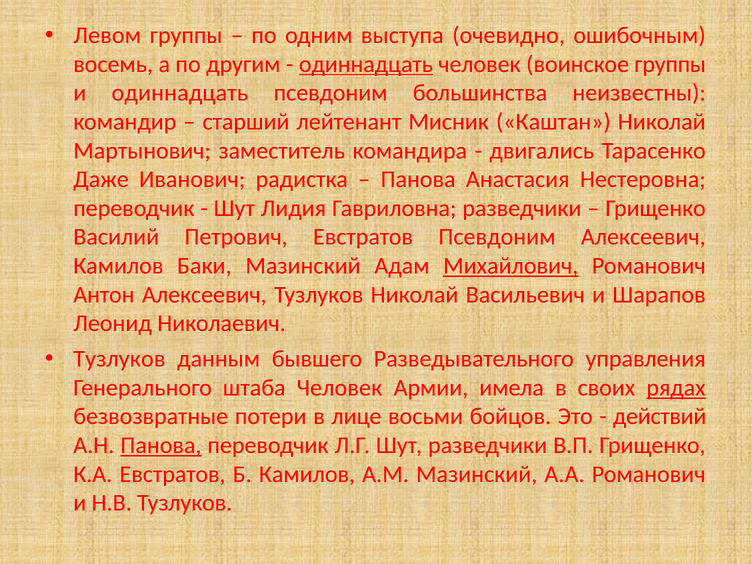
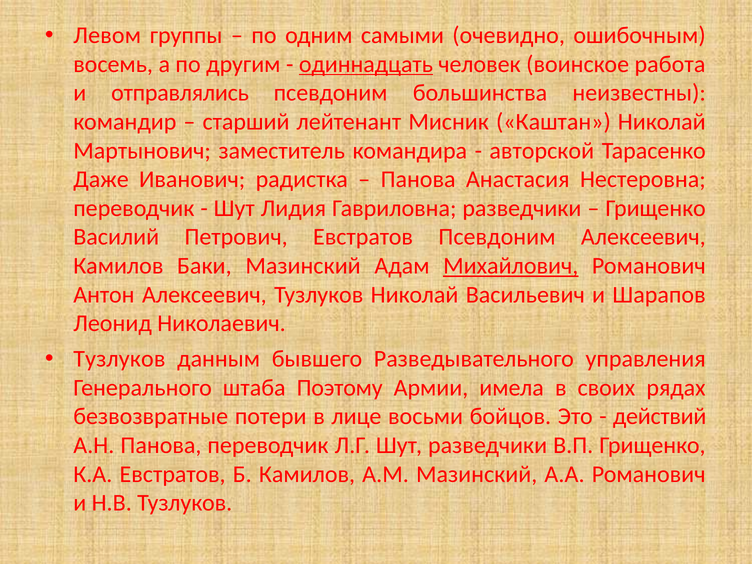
выступа: выступа -> самыми (402, 35)
воинское группы: группы -> работа (670, 64)
и одиннадцать: одиннадцать -> отправлялись (180, 93)
двигались: двигались -> авторской (542, 151)
штаба Человек: Человек -> Поэтому (340, 388)
рядах underline: present -> none (676, 388)
Панова underline: present -> none (161, 445)
